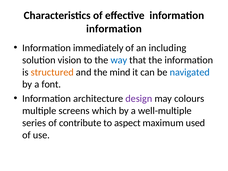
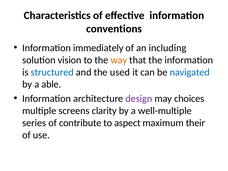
information: information -> conventions (114, 29)
way colour: blue -> orange (119, 60)
structured colour: orange -> blue (52, 72)
mind: mind -> used (120, 72)
font: font -> able (51, 84)
colours: colours -> choices (189, 99)
which: which -> clarity (104, 111)
used: used -> their (195, 123)
